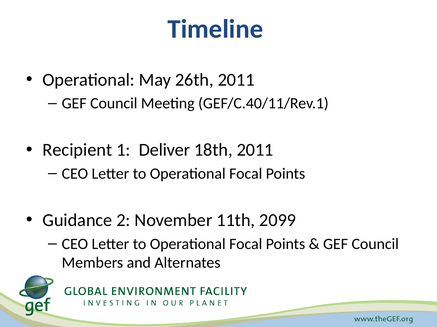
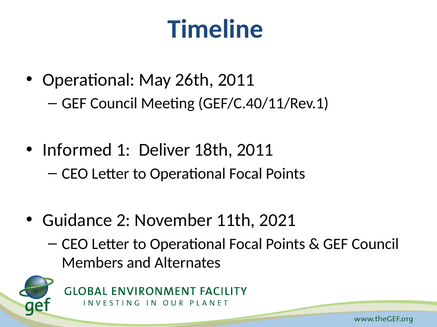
Recipient: Recipient -> Informed (77, 150)
2099: 2099 -> 2021 (278, 221)
